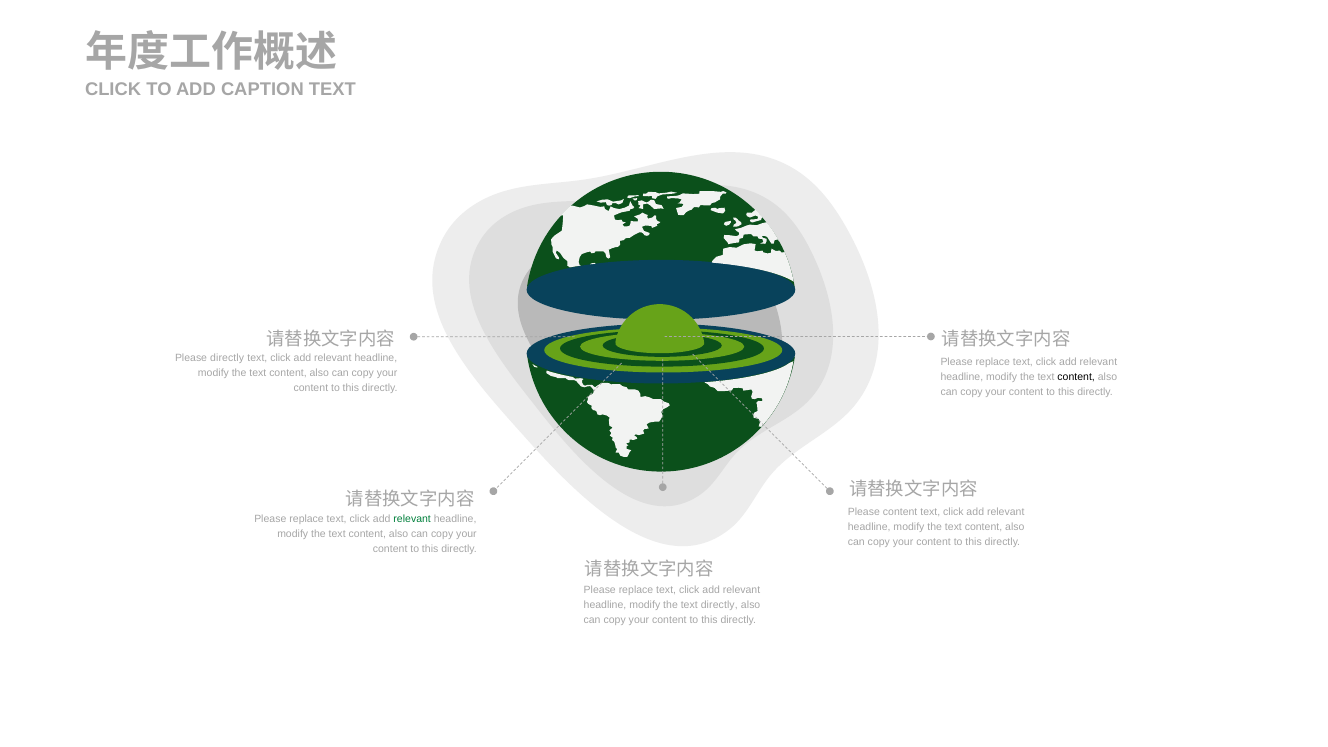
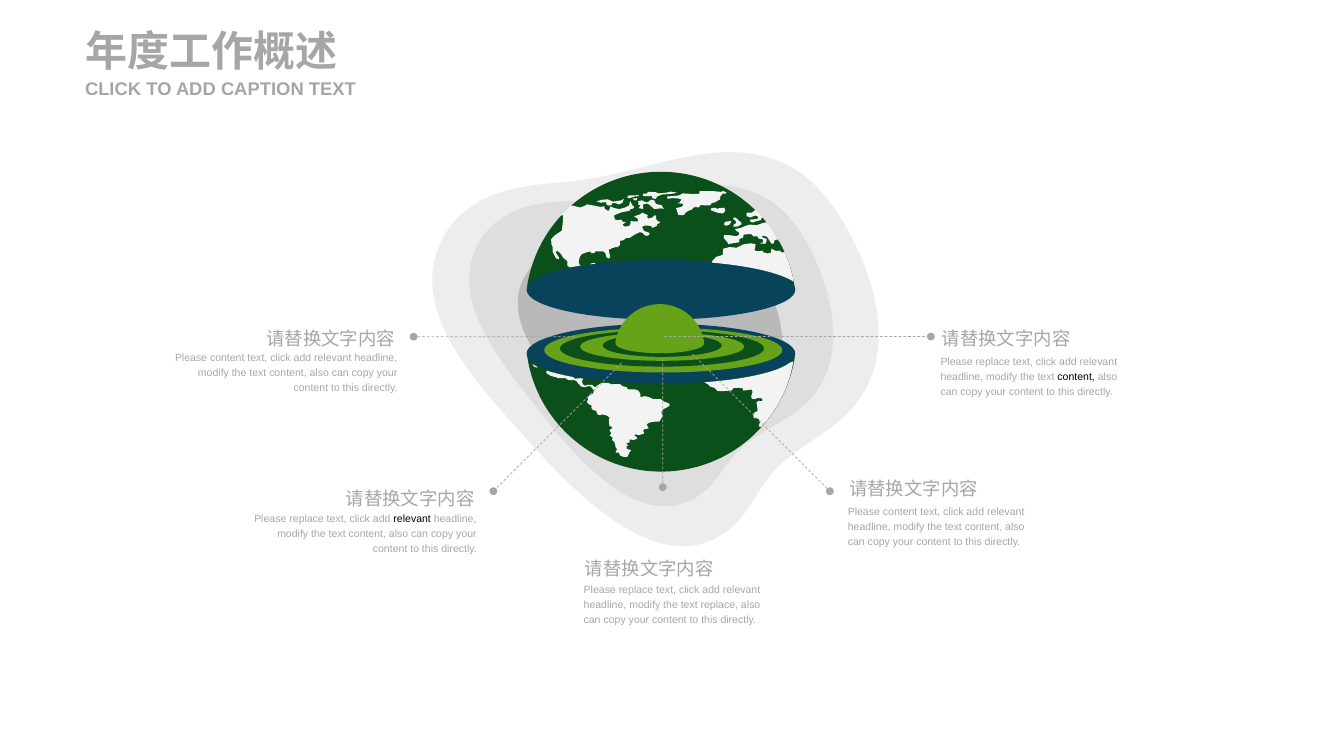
directly: directly -> content (227, 358)
relevant colour: green -> black (412, 519)
text directly: directly -> replace (719, 605)
